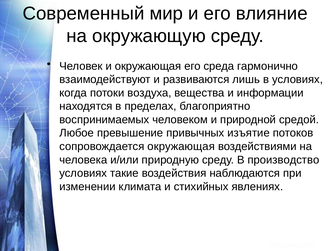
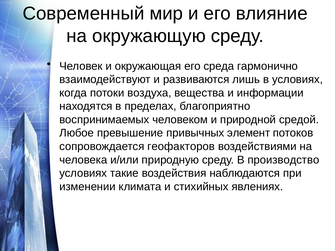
изъятие: изъятие -> элемент (249, 133)
сопровождается окружающая: окружающая -> геофакторов (181, 147)
